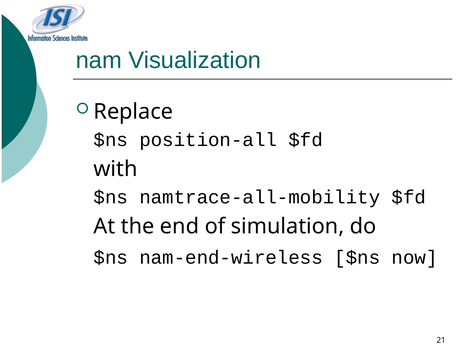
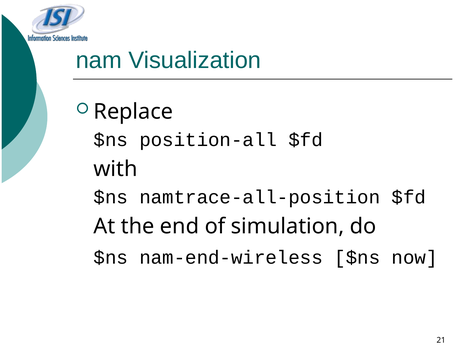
namtrace-all-mobility: namtrace-all-mobility -> namtrace-all-position (260, 197)
